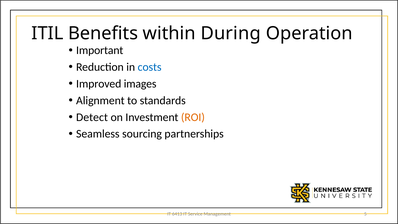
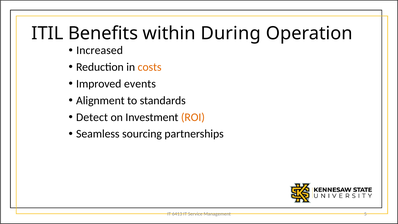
Important: Important -> Increased (100, 50)
costs colour: blue -> orange (150, 67)
images: images -> events (140, 84)
